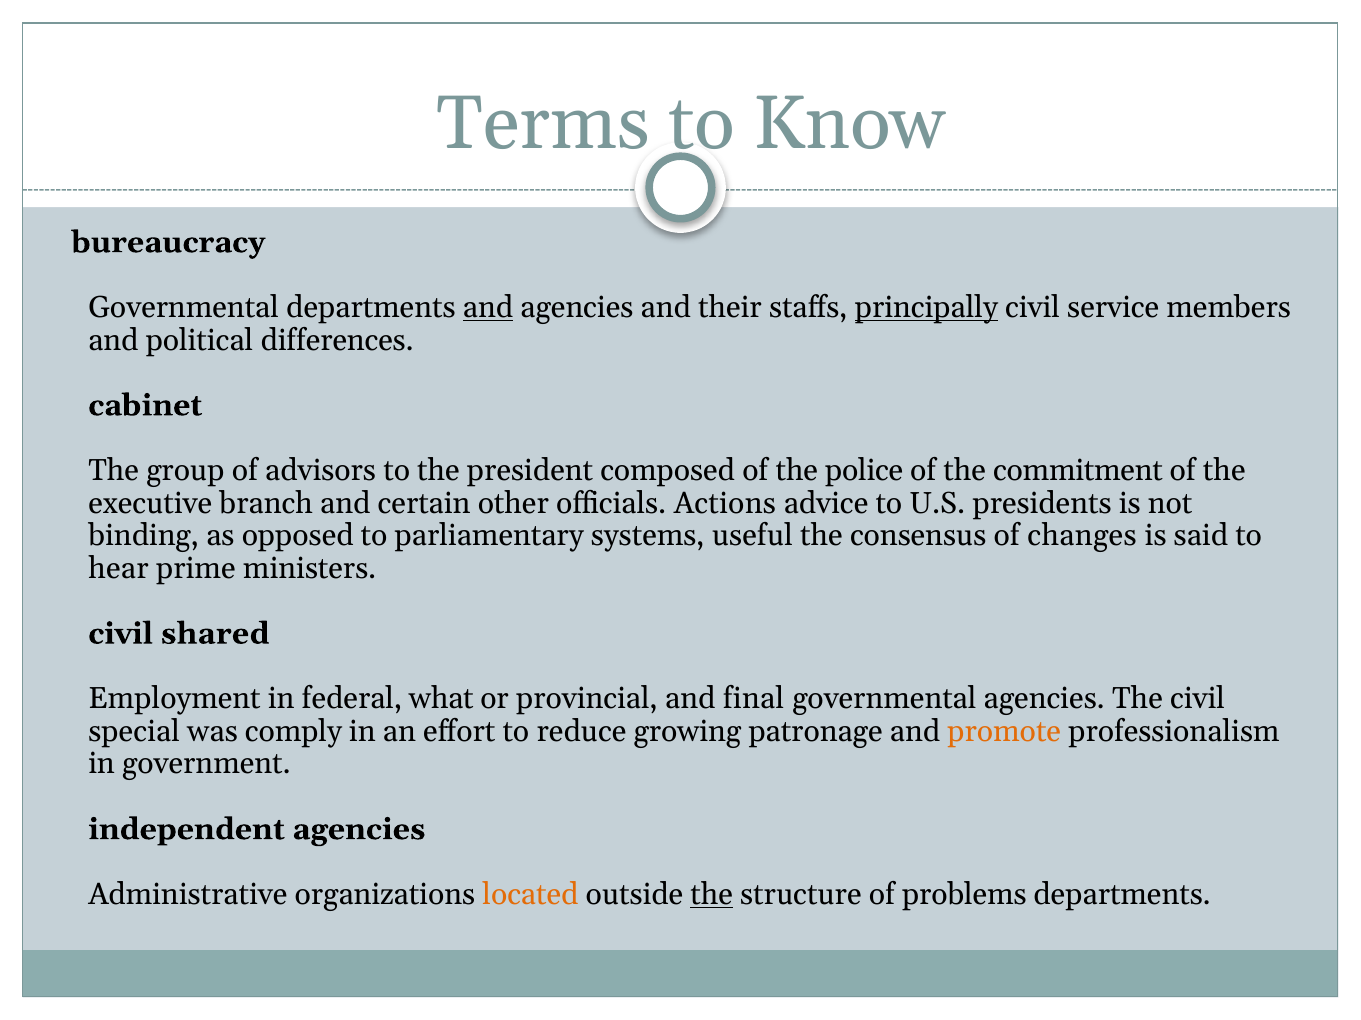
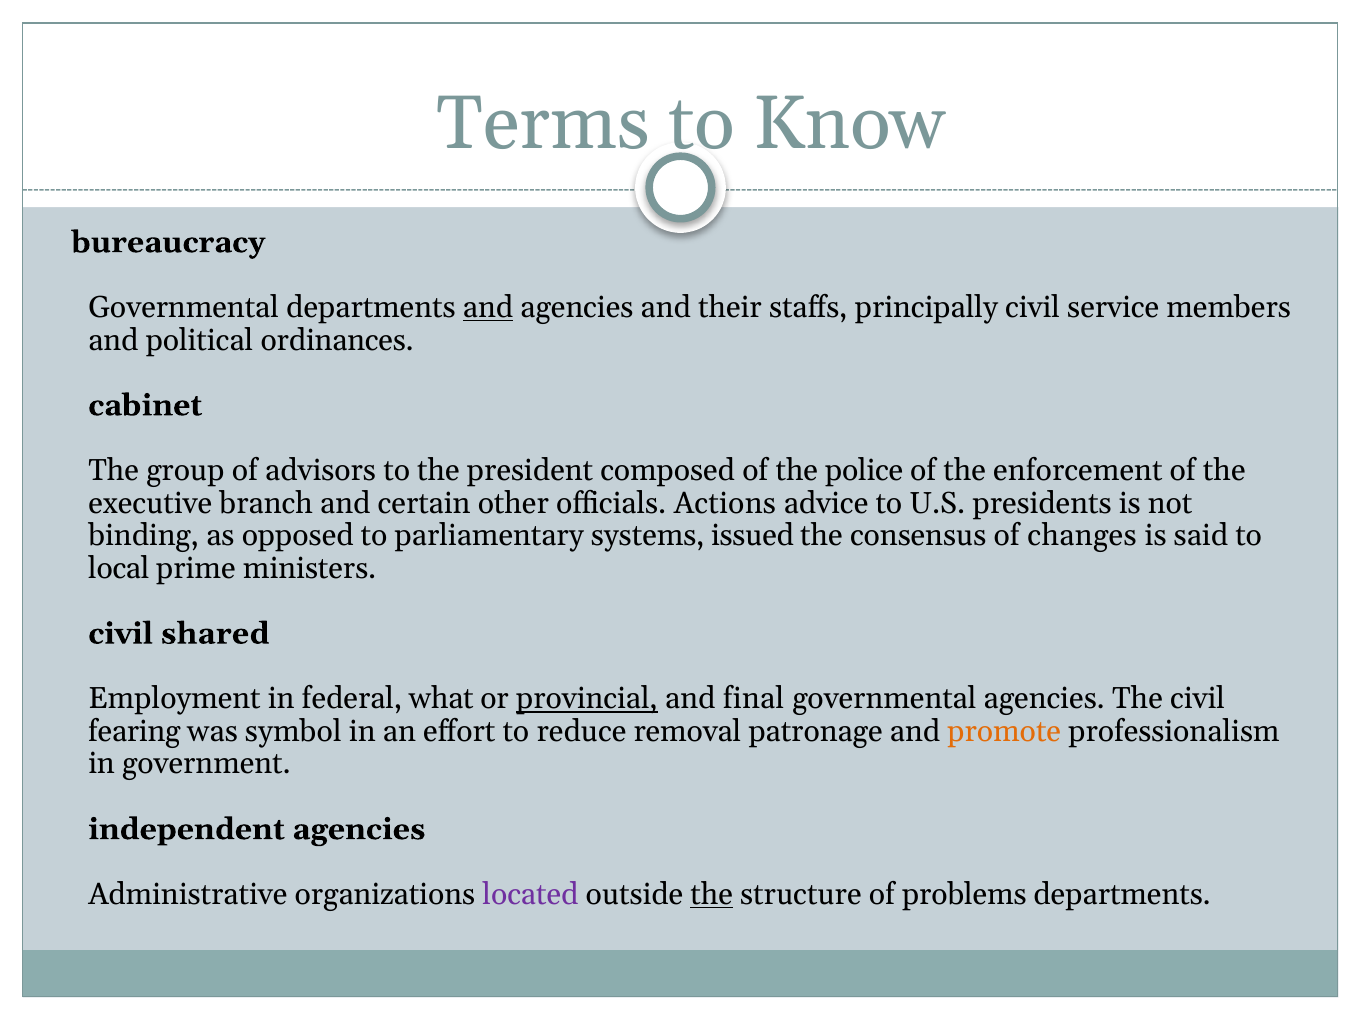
principally underline: present -> none (926, 308)
differences: differences -> ordinances (337, 340)
commitment: commitment -> enforcement (1078, 471)
useful: useful -> issued (753, 536)
hear: hear -> local (119, 569)
provincial underline: none -> present (587, 699)
special: special -> fearing (134, 732)
comply: comply -> symbol (293, 732)
growing: growing -> removal (687, 732)
located colour: orange -> purple (530, 895)
